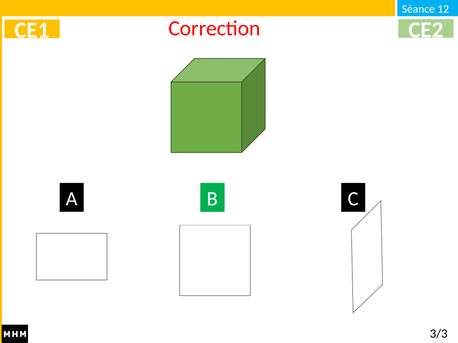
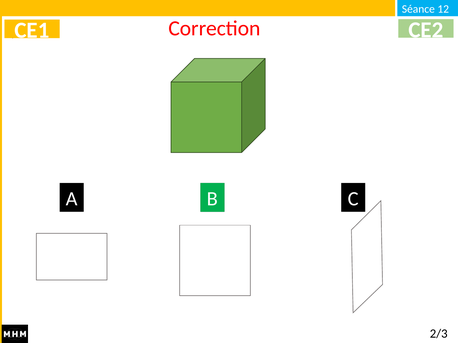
3/3: 3/3 -> 2/3 (439, 334)
